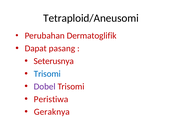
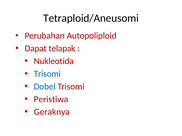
Dermatoglifik: Dermatoglifik -> Autopoliploid (92, 36)
pasang: pasang -> telapak (62, 49)
Seterusnya: Seterusnya -> Nukleotida (54, 61)
Dobel colour: purple -> blue (45, 87)
